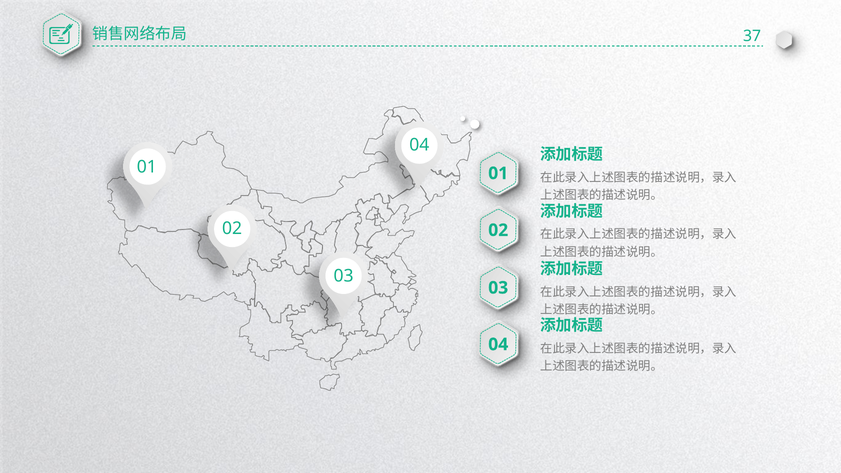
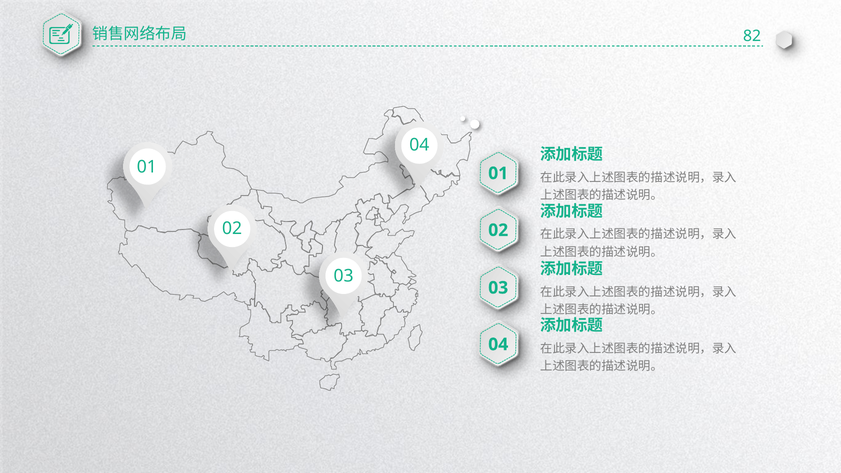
37: 37 -> 82 (752, 36)
